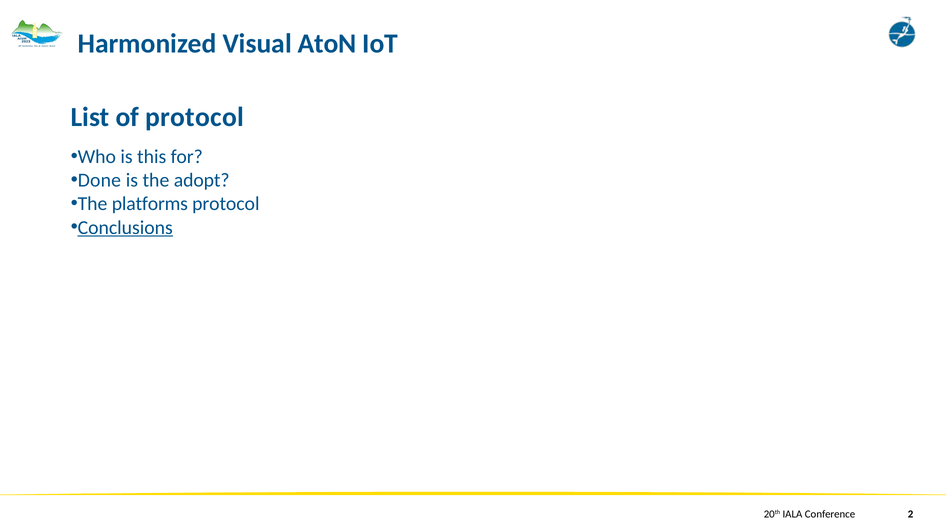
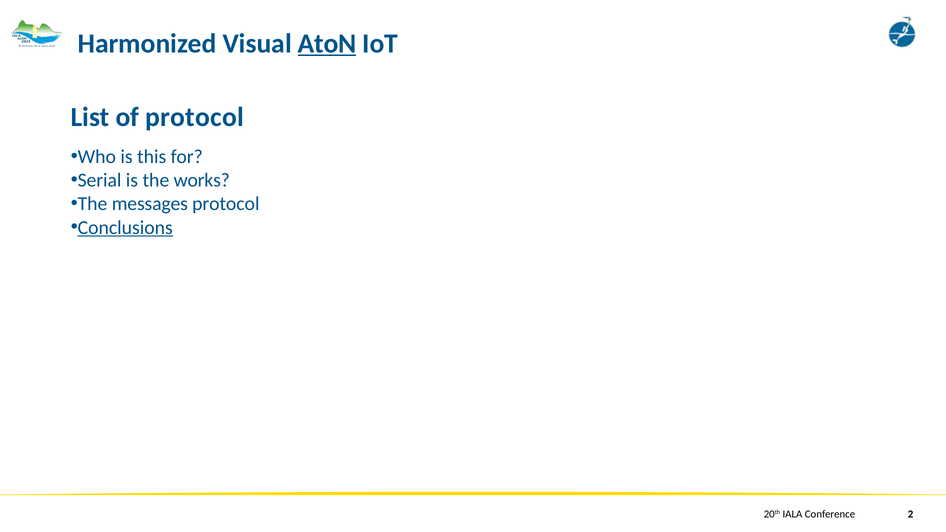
AtoN underline: none -> present (327, 43)
Done: Done -> Serial (100, 180)
adopt: adopt -> works (202, 180)
platforms: platforms -> messages (150, 204)
